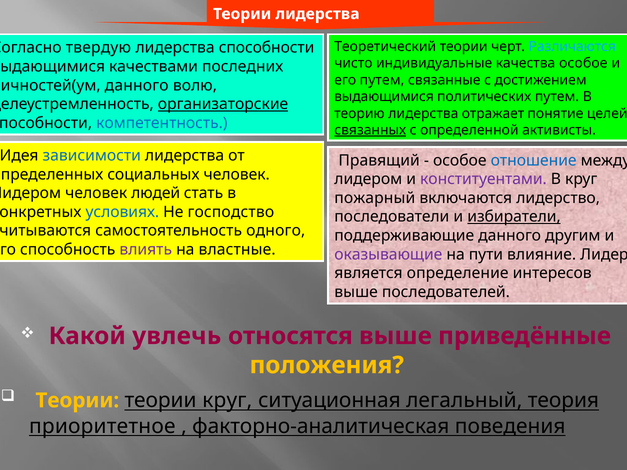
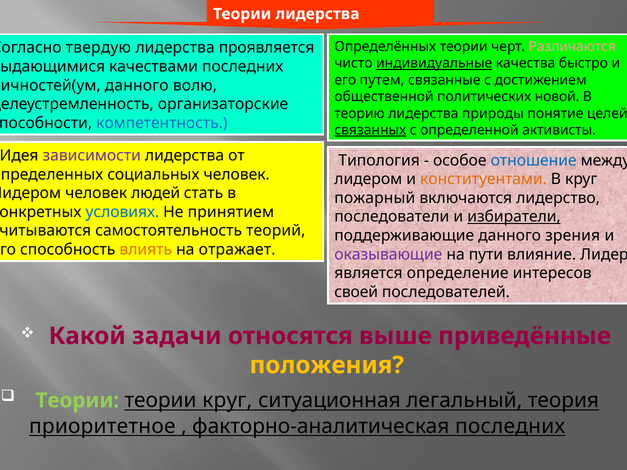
Теоретический: Теоретический -> Определённых (385, 47)
Различаются colour: light blue -> pink (572, 47)
лидерства способности: способности -> проявляется (267, 48)
индивидуальные underline: none -> present (434, 63)
качества особое: особое -> быстро (583, 63)
выдающимися: выдающимися -> общественной (384, 97)
политических путем: путем -> новой (557, 97)
организаторские underline: present -> none (223, 104)
отражает: отражает -> природы (493, 114)
зависимости colour: blue -> purple (92, 156)
Правящий: Правящий -> Типология (379, 161)
конституентами colour: purple -> orange (483, 179)
господство: господство -> принятием (231, 212)
одного: одного -> теорий (276, 231)
другим: другим -> зрения (573, 236)
влиять colour: purple -> orange (146, 250)
властные: властные -> отражает (237, 250)
выше: выше -> своей (356, 292)
увлечь: увлечь -> задачи (177, 336)
Теории colour: yellow -> light green (77, 401)
факторно-аналитическая поведения: поведения -> последних (510, 426)
